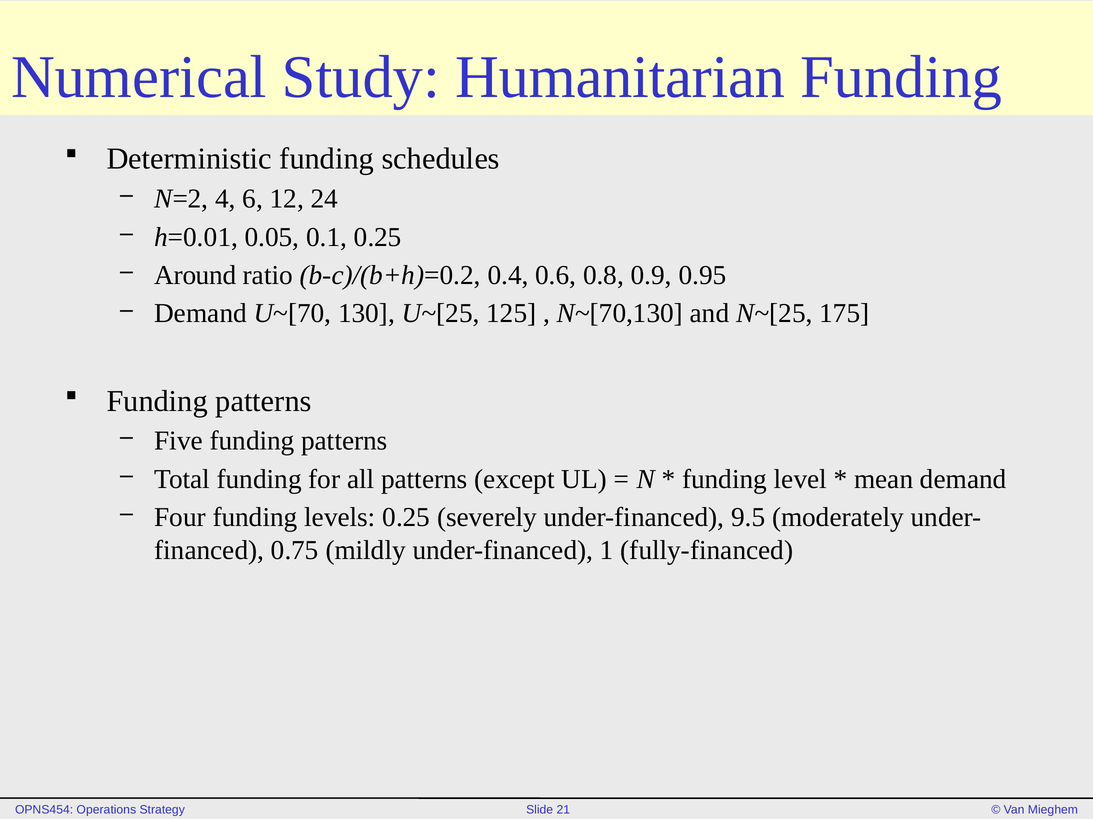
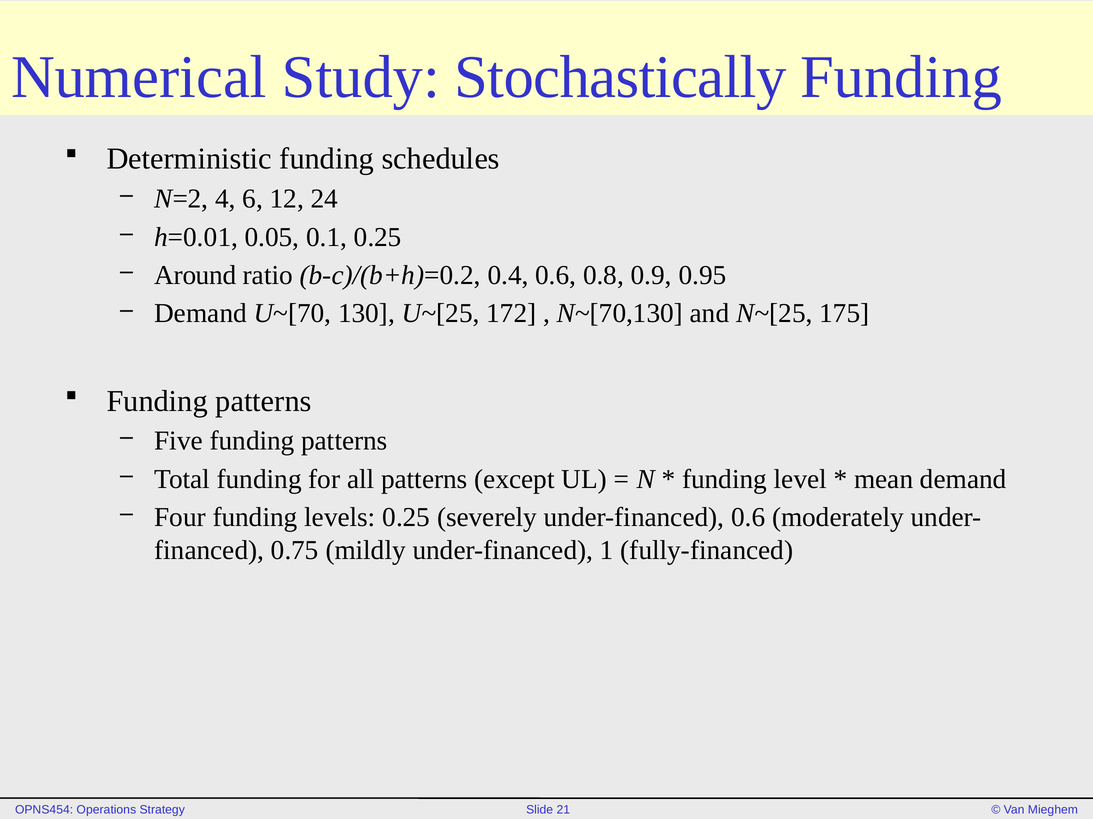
Humanitarian: Humanitarian -> Stochastically (620, 77)
125: 125 -> 172 (511, 314)
under-financed 9.5: 9.5 -> 0.6 (748, 518)
